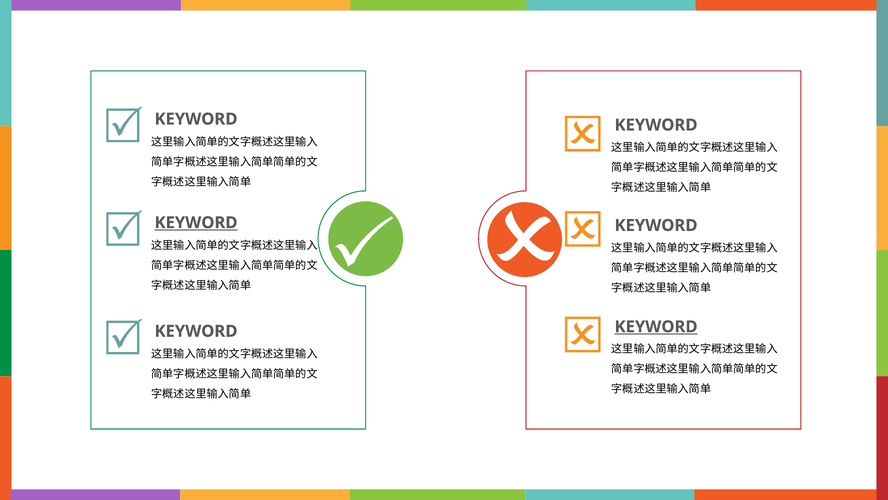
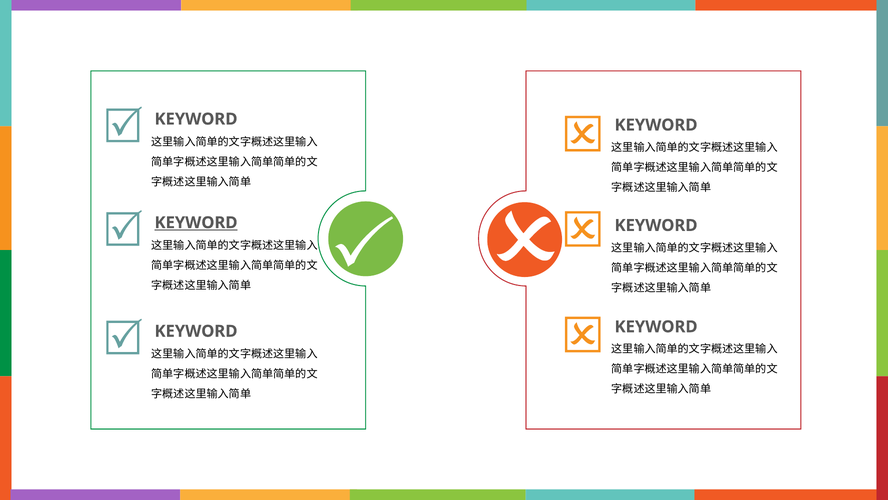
KEYWORD underline: present -> none (656, 326)
